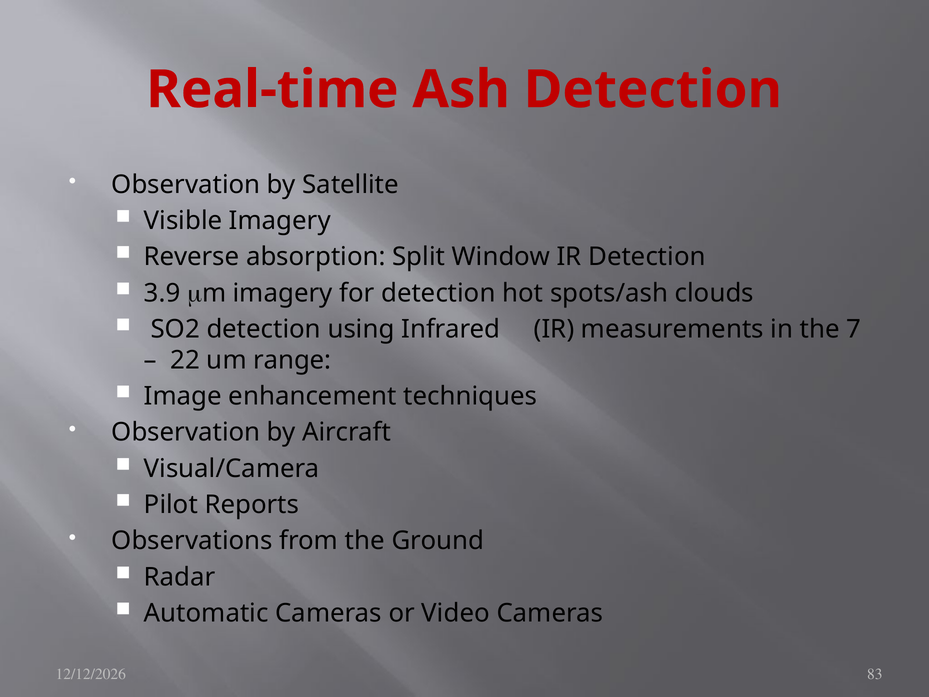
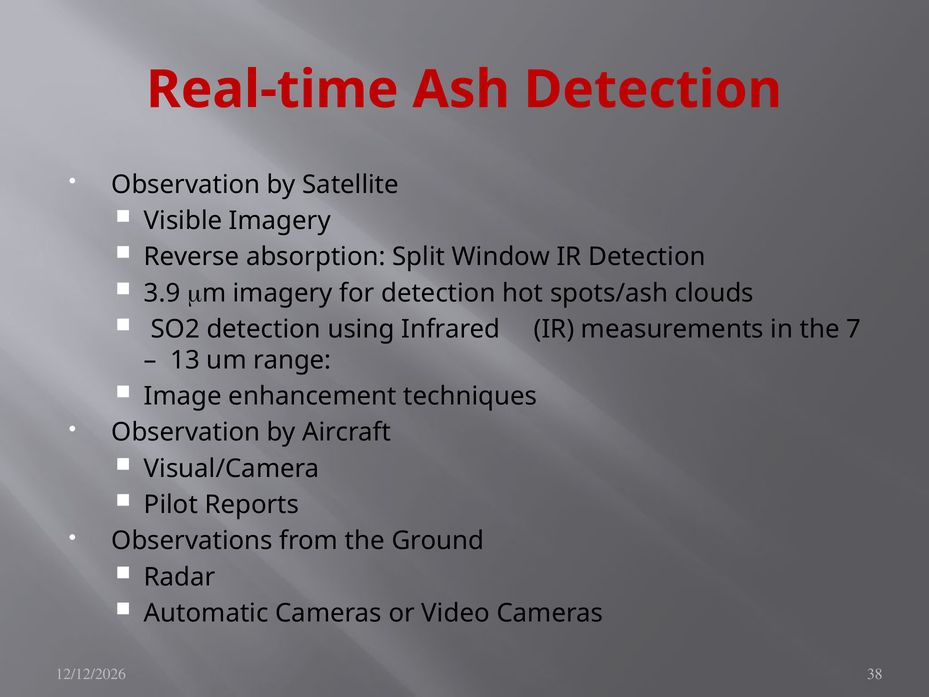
22: 22 -> 13 (185, 360)
83: 83 -> 38 (875, 674)
